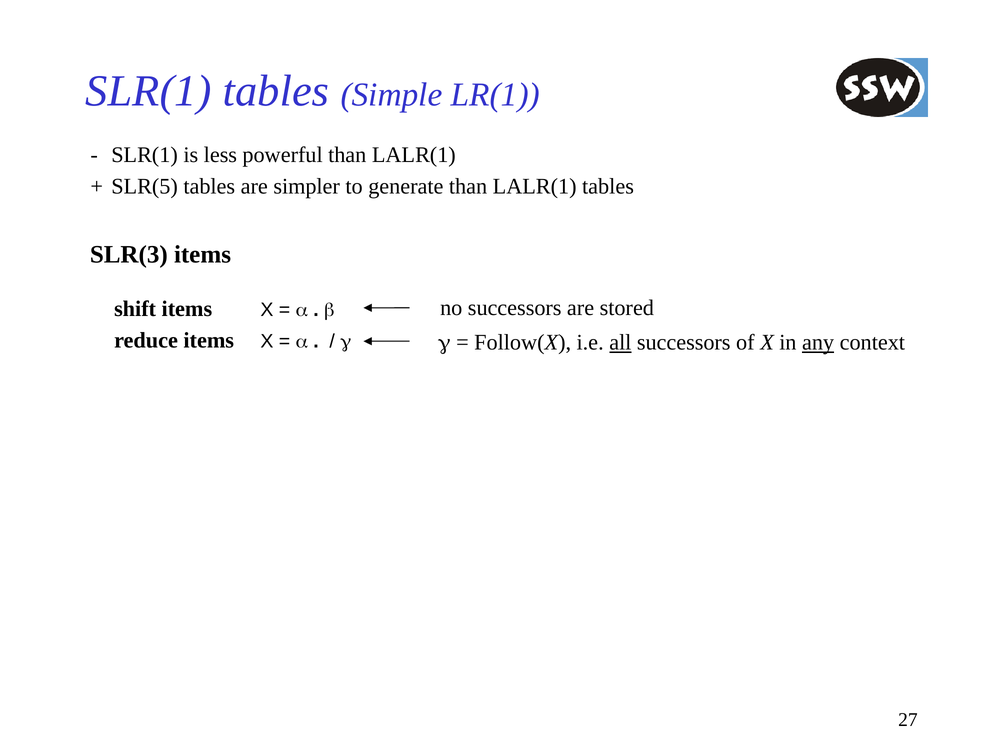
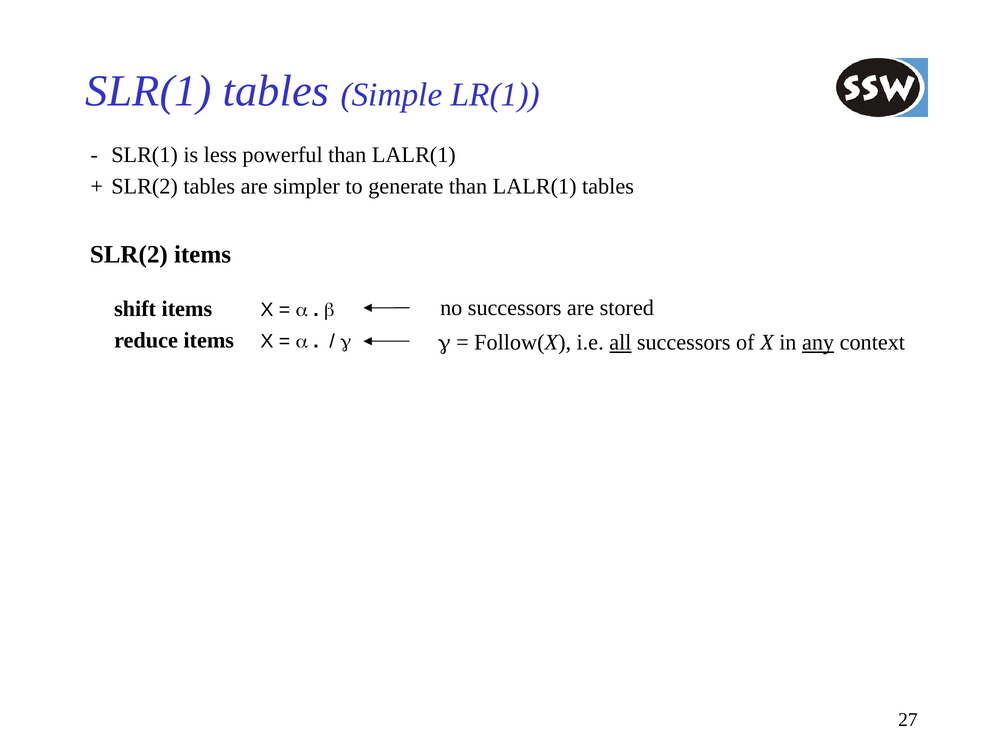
SLR(5: SLR(5 -> SLR(2 (145, 186)
SLR(3: SLR(3 -> SLR(2 (129, 255)
